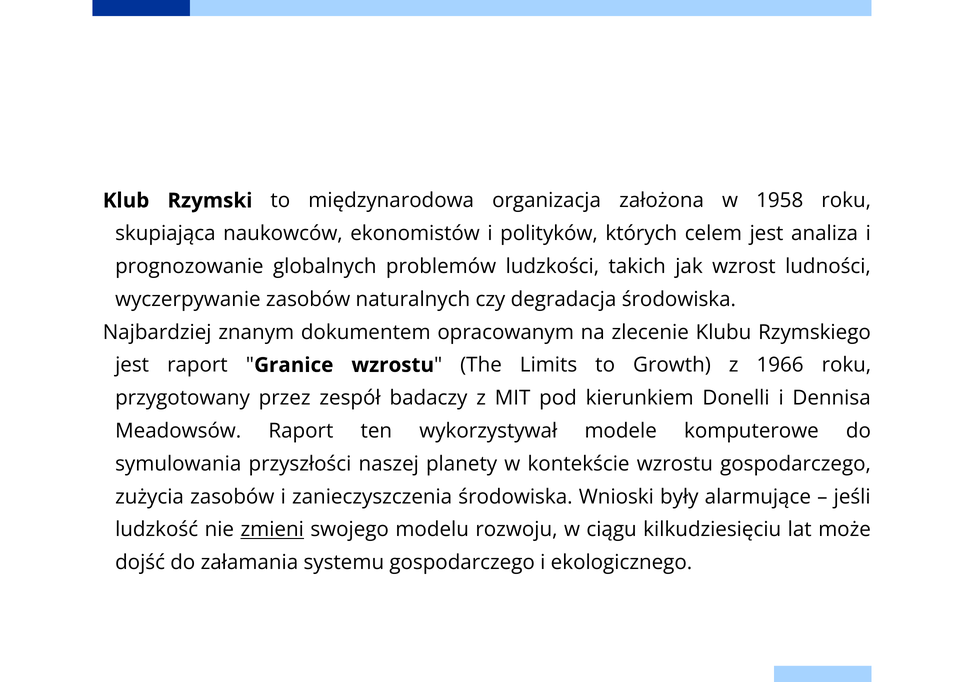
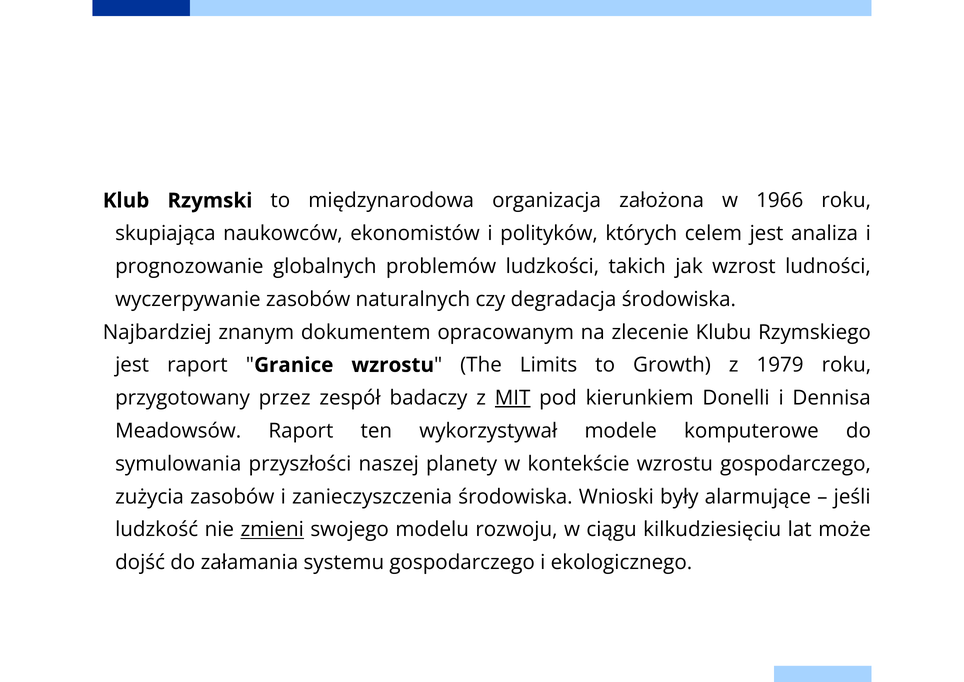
1958: 1958 -> 1966 (780, 200)
1966: 1966 -> 1979 (780, 365)
MIT underline: none -> present (513, 398)
